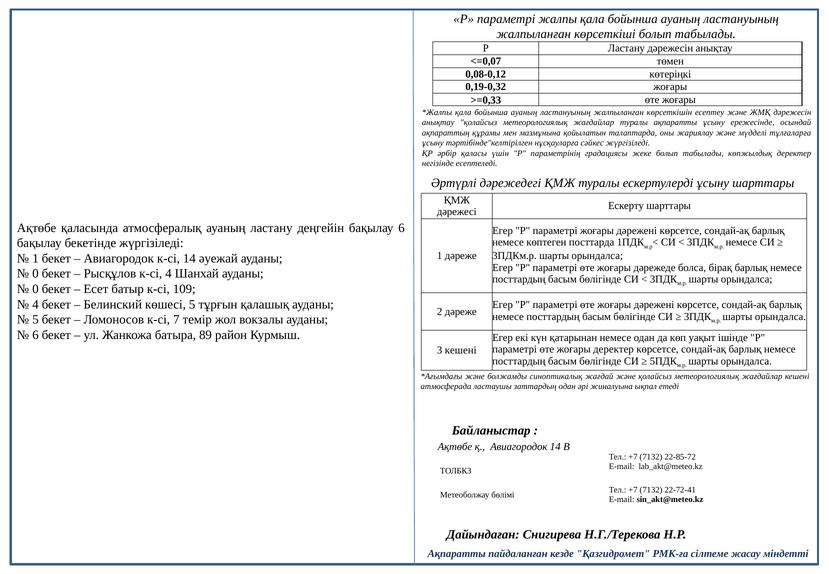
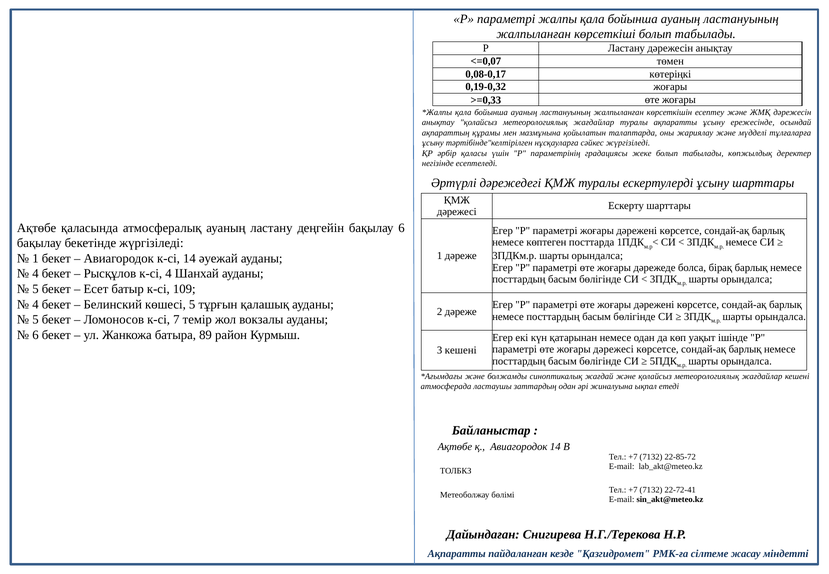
0,08-0,12: 0,08-0,12 -> 0,08-0,17 (486, 74)
0: 0 -> 4 (35, 274)
0: 0 -> 5 (35, 289)
жоғары деректер: деректер -> дәрежесі (613, 349)
